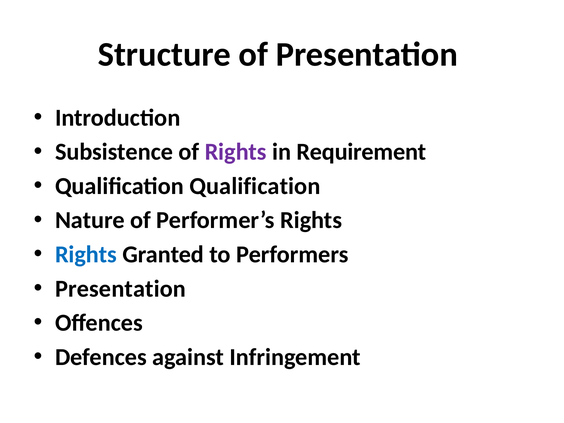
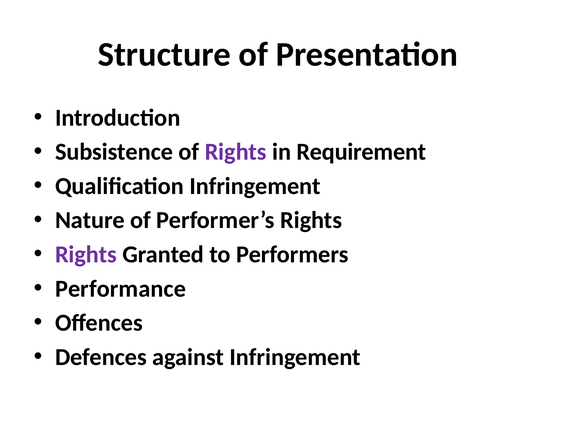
Qualification Qualification: Qualification -> Infringement (255, 186)
Rights colour: blue -> purple (86, 254)
Presentation: Presentation -> Performance (121, 289)
